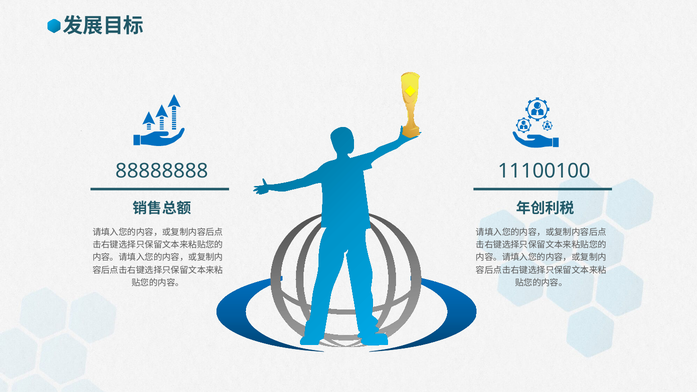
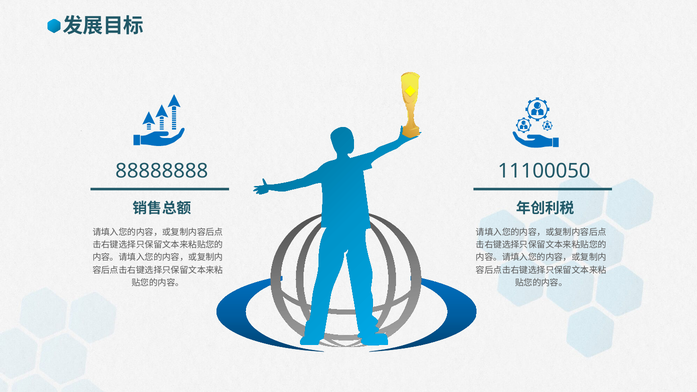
11100100: 11100100 -> 11100050 (544, 171)
